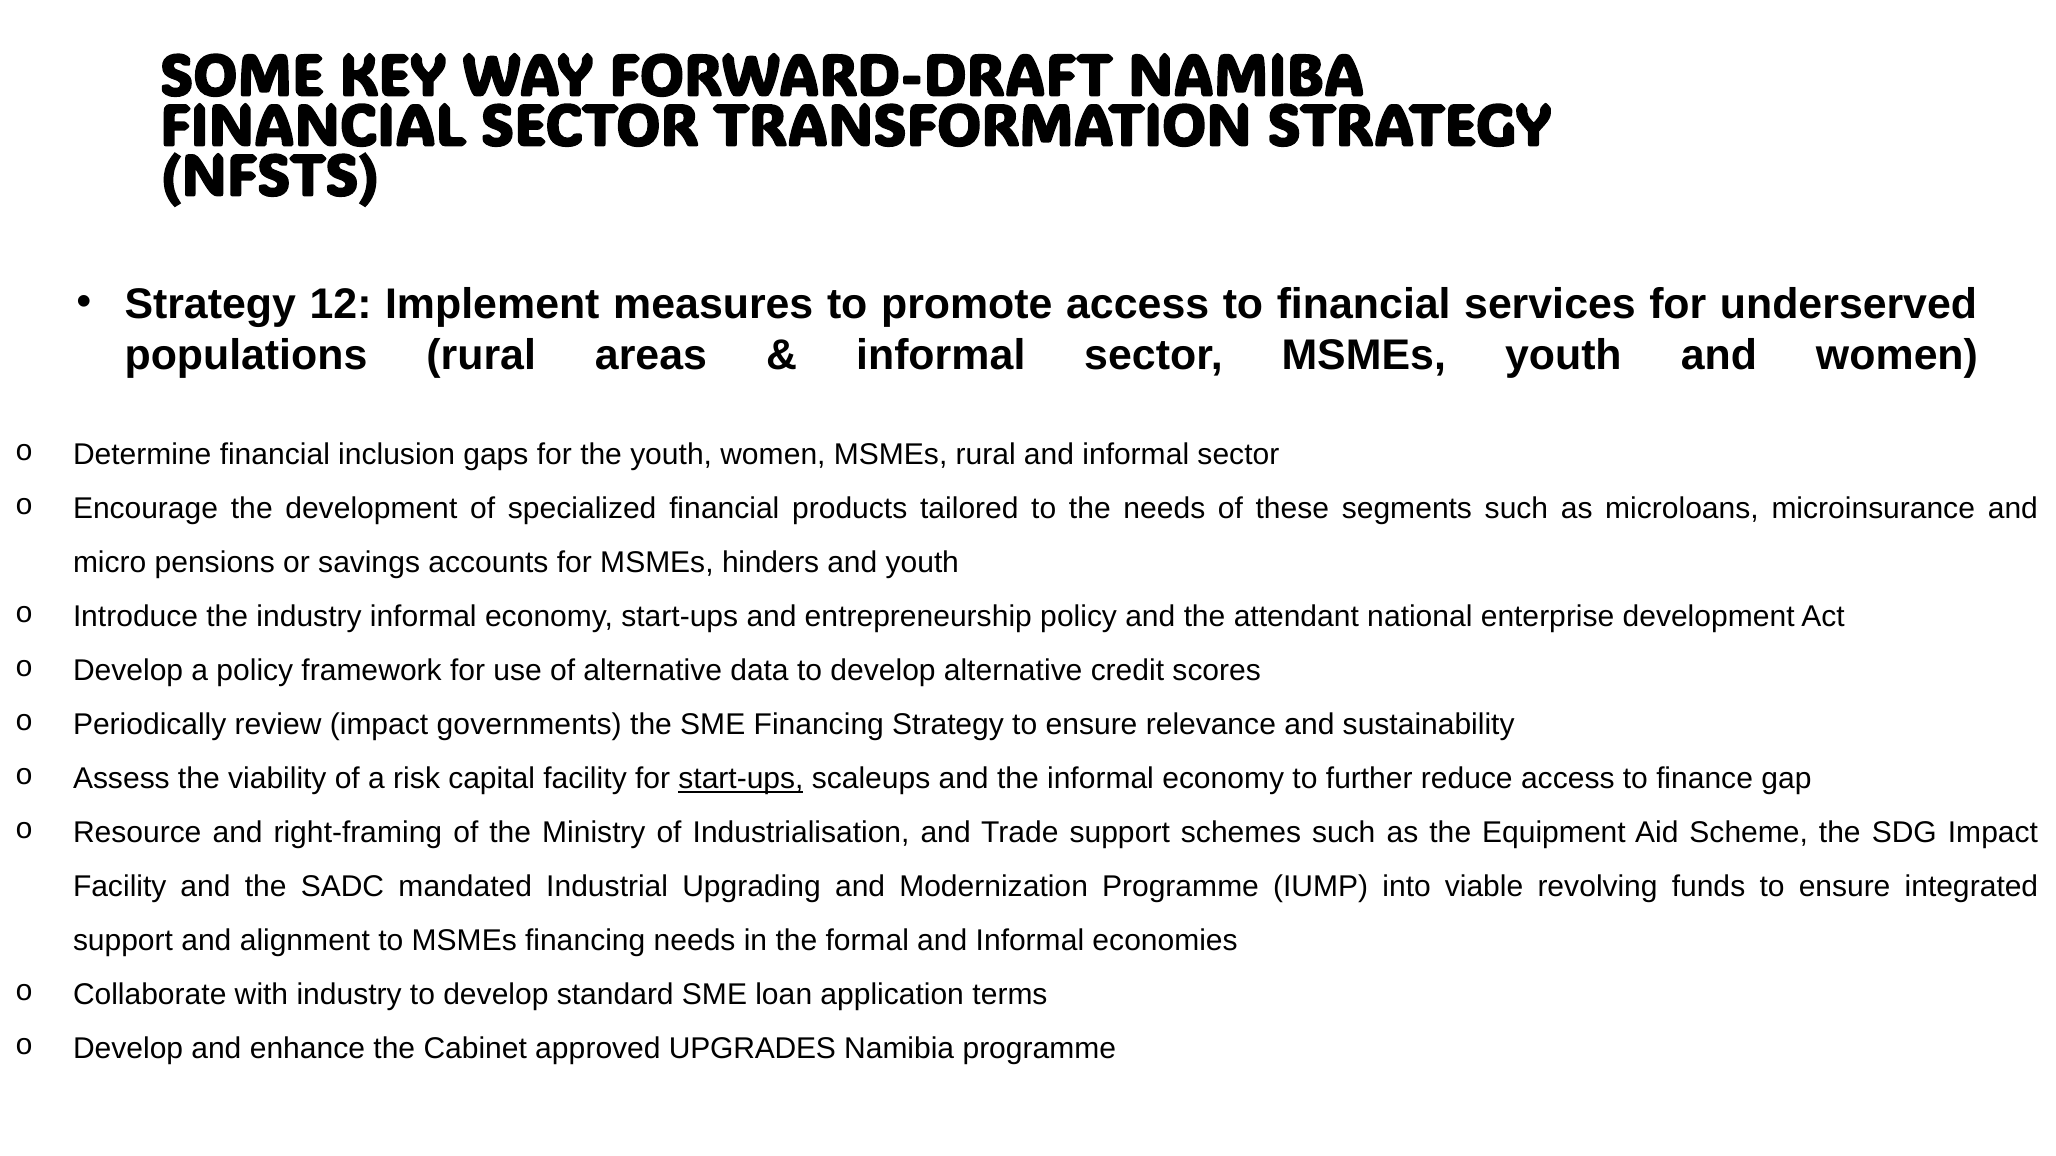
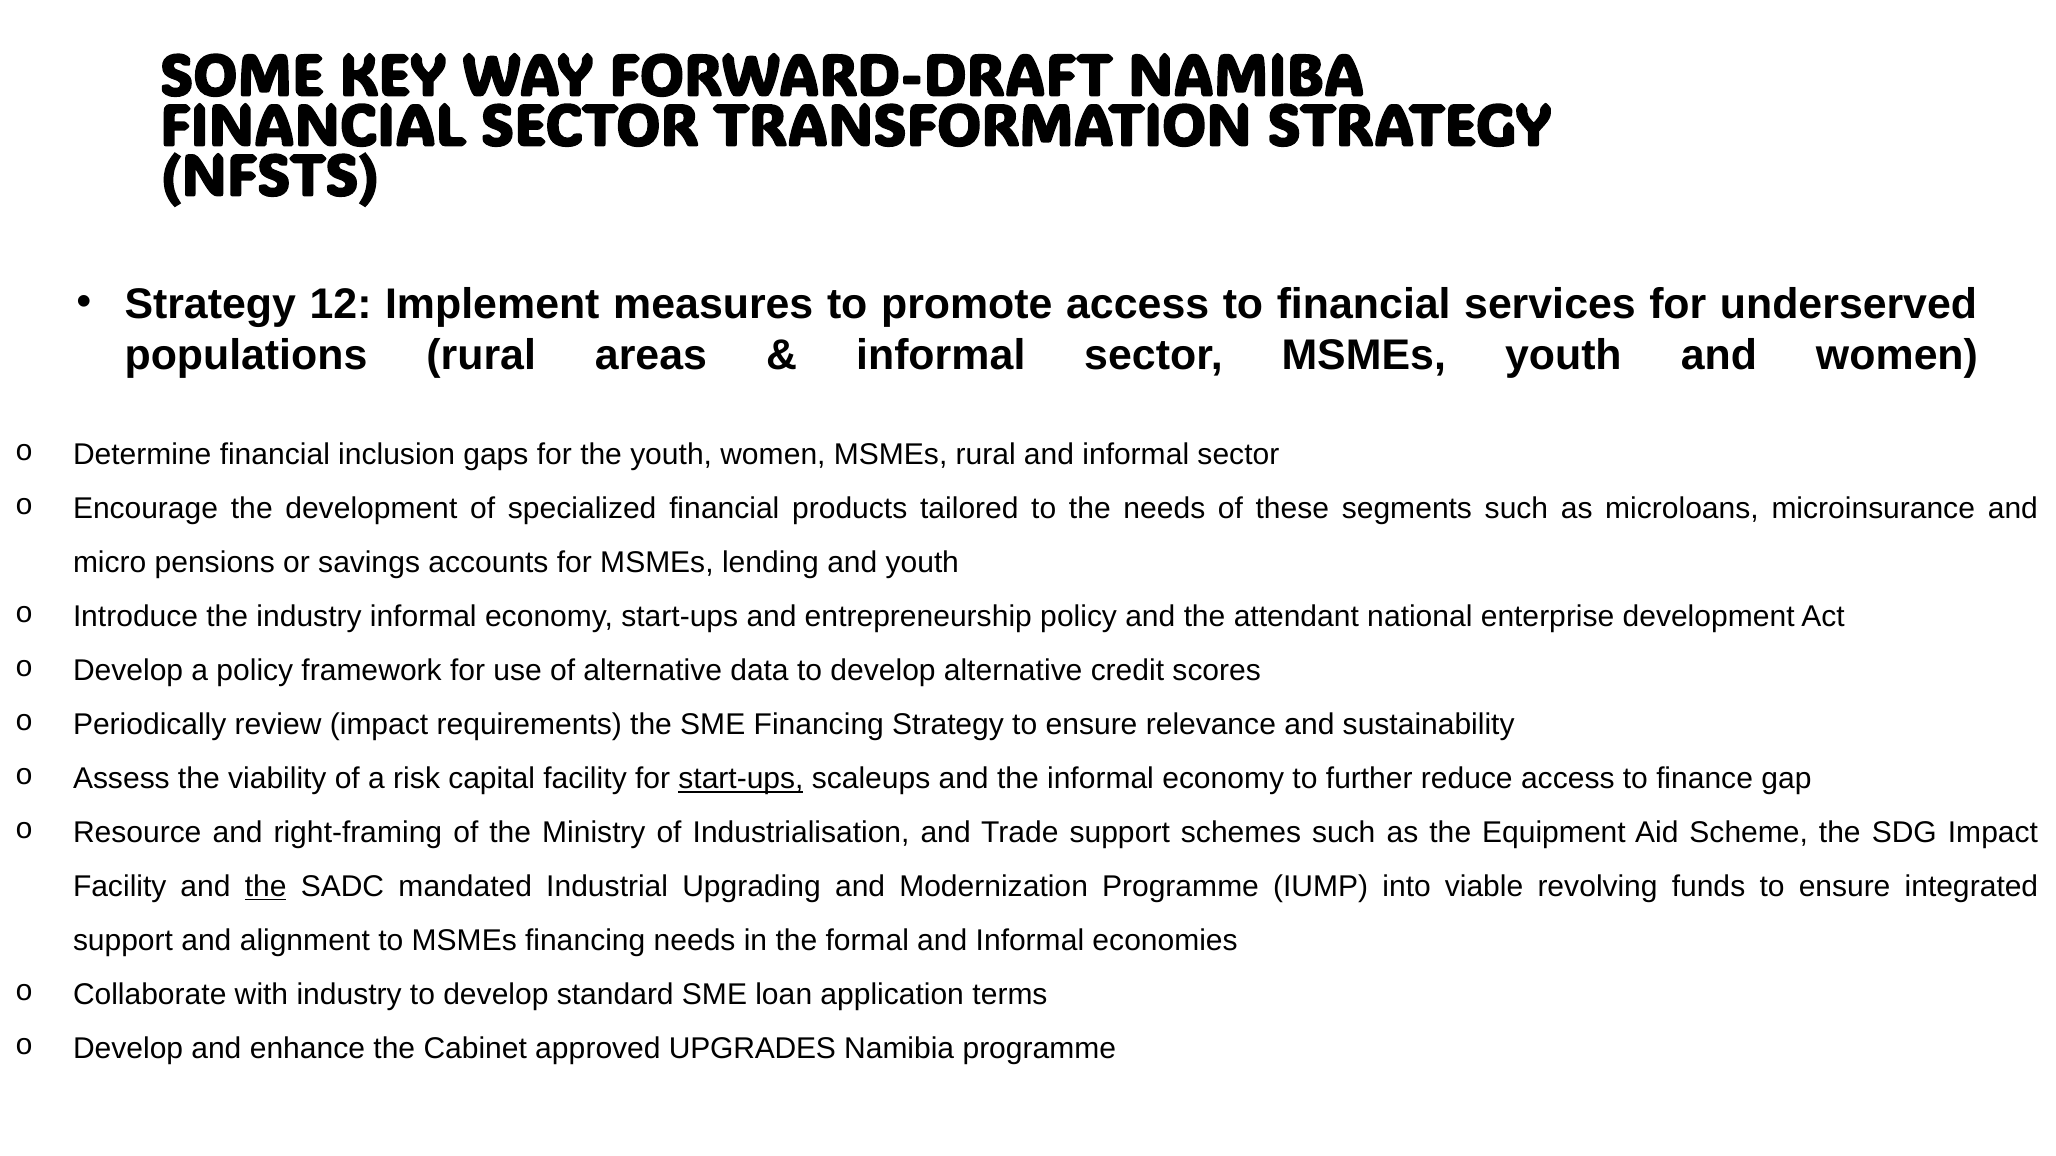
hinders: hinders -> lending (770, 563)
governments: governments -> requirements (529, 725)
the underline: none -> present (266, 887)
